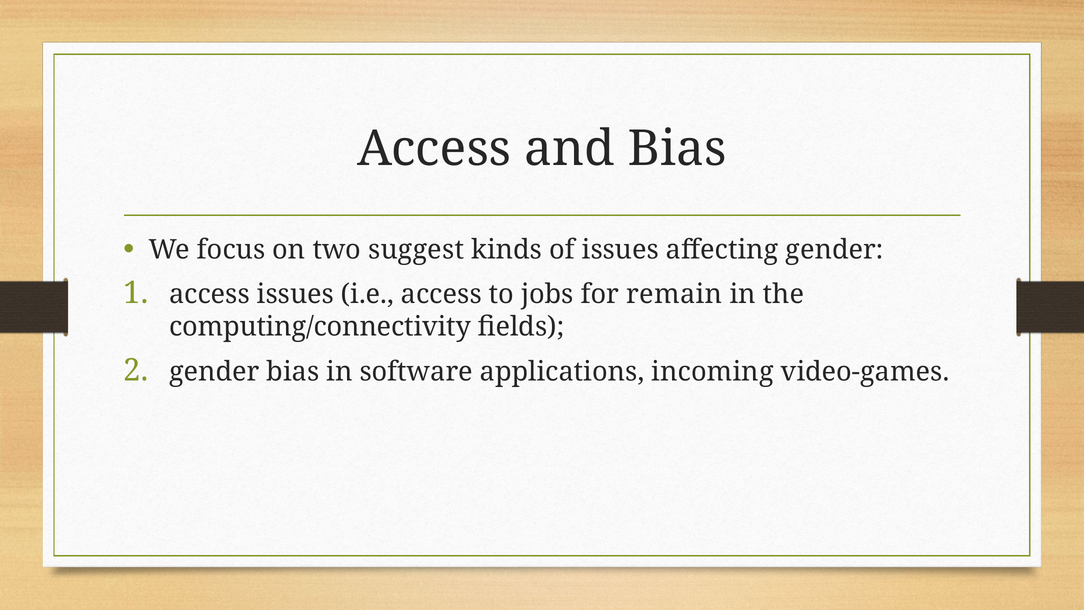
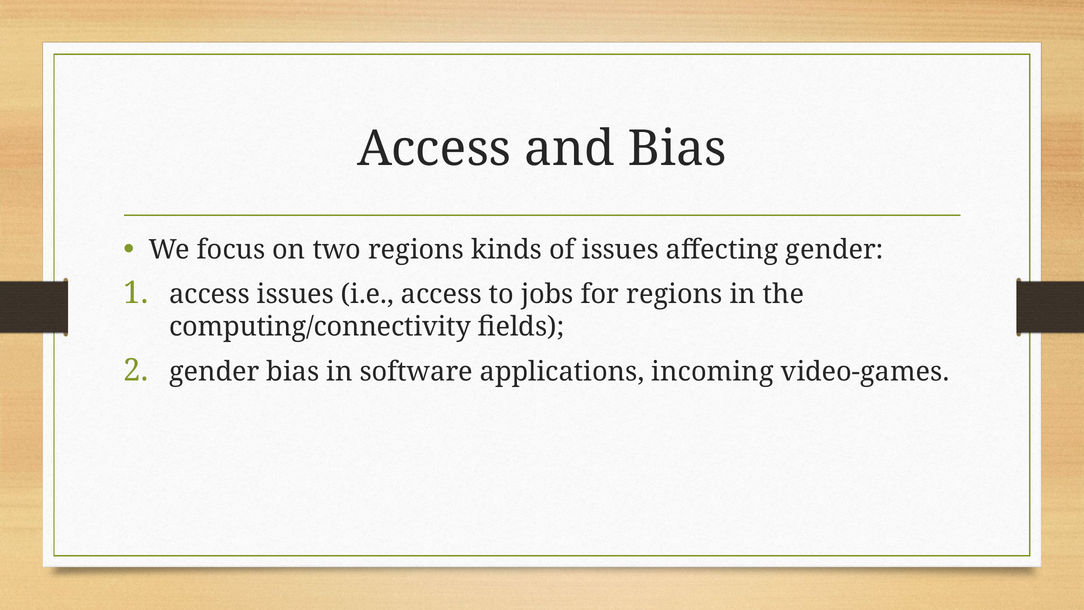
two suggest: suggest -> regions (416, 250)
for remain: remain -> regions (674, 294)
